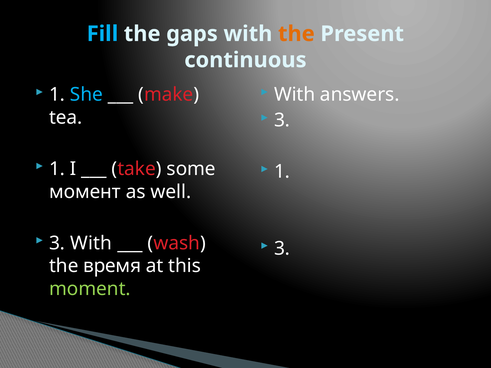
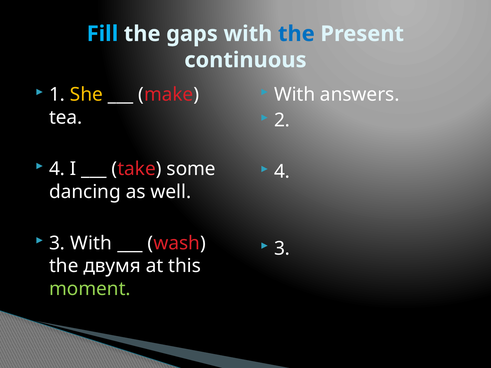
the colour: orange -> blue (296, 34)
She colour: light blue -> yellow (86, 95)
3: 3 -> 2 (282, 120)
1: 1 -> 4 (57, 169)
1: 1 -> 4 (282, 172)
момент: момент -> dancing (85, 192)
время: время -> двумя (112, 266)
